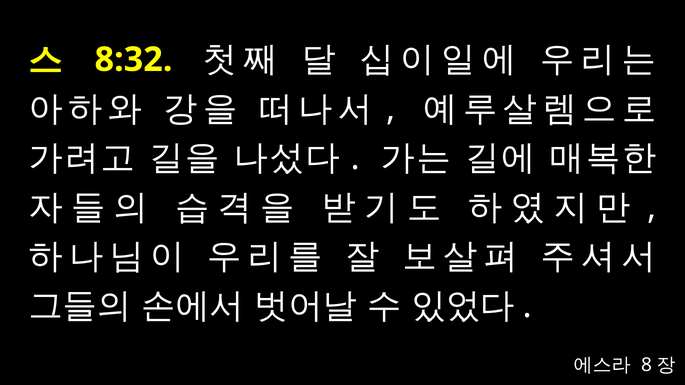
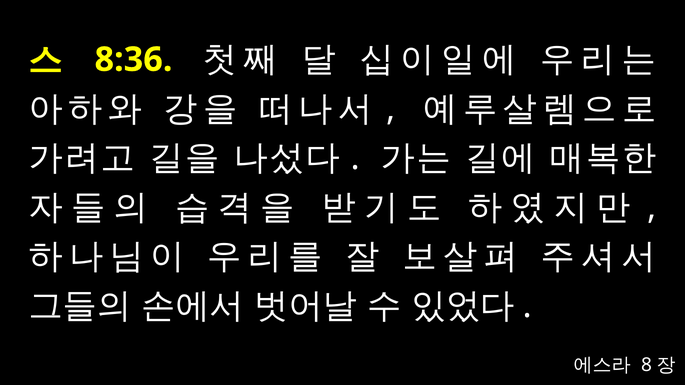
8:32: 8:32 -> 8:36 (133, 60)
